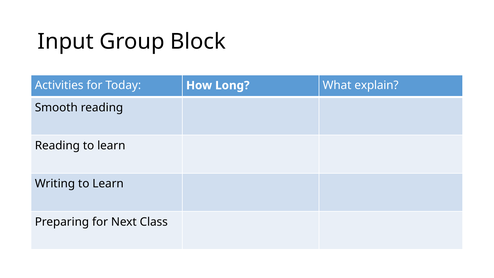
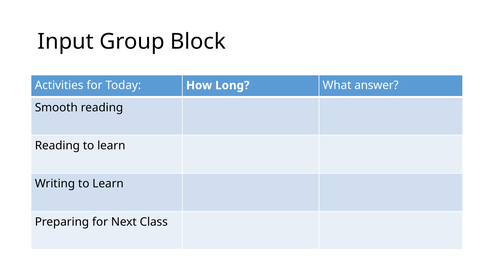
explain: explain -> answer (376, 85)
